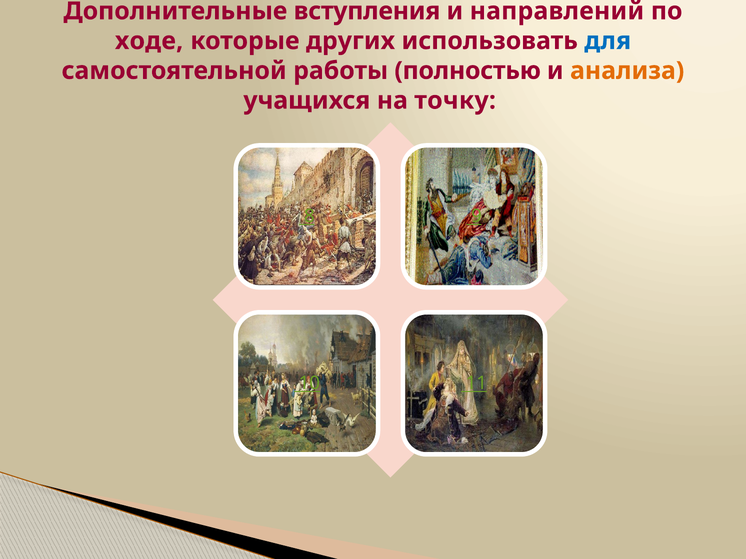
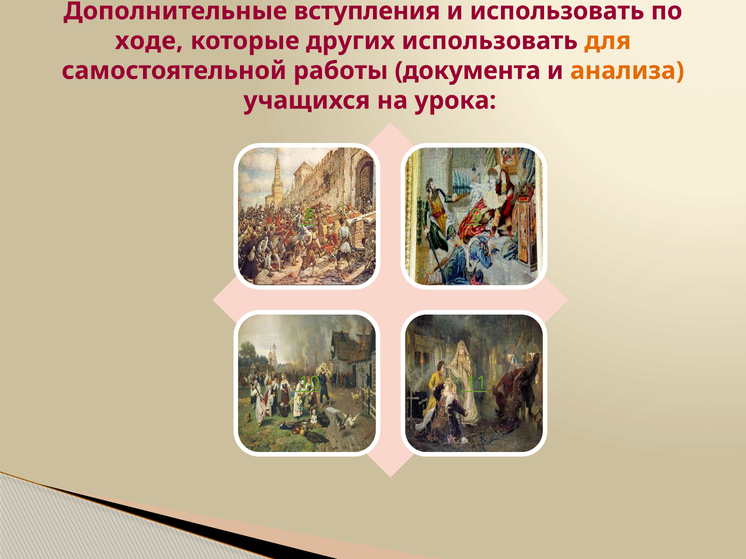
и направлений: направлений -> использовать (557, 11)
для colour: blue -> orange (608, 41)
полностью: полностью -> документа (468, 71)
точку: точку -> урока (455, 101)
